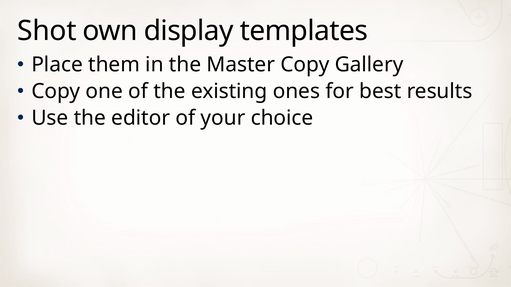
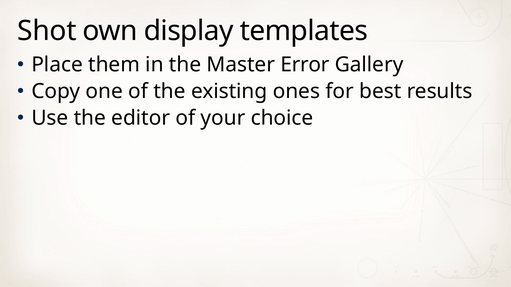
Master Copy: Copy -> Error (305, 65)
